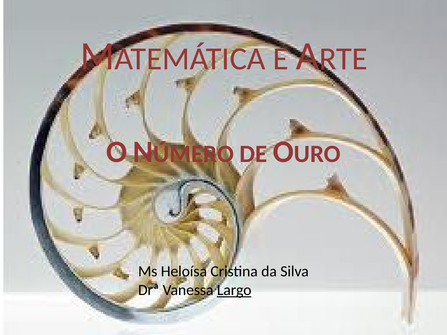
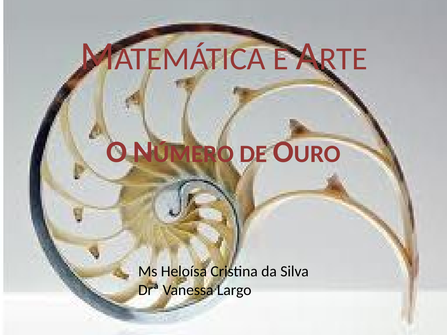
Largo underline: present -> none (234, 290)
